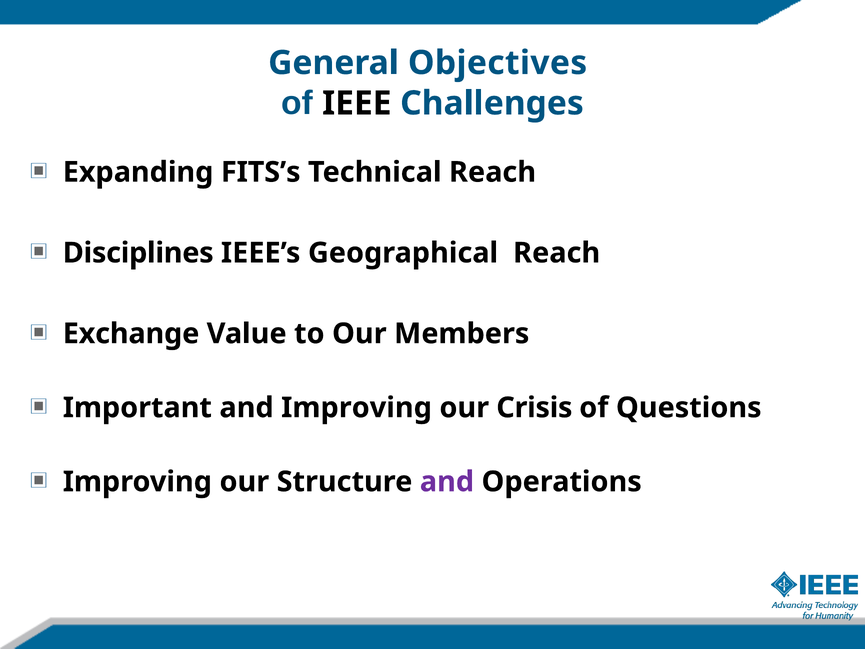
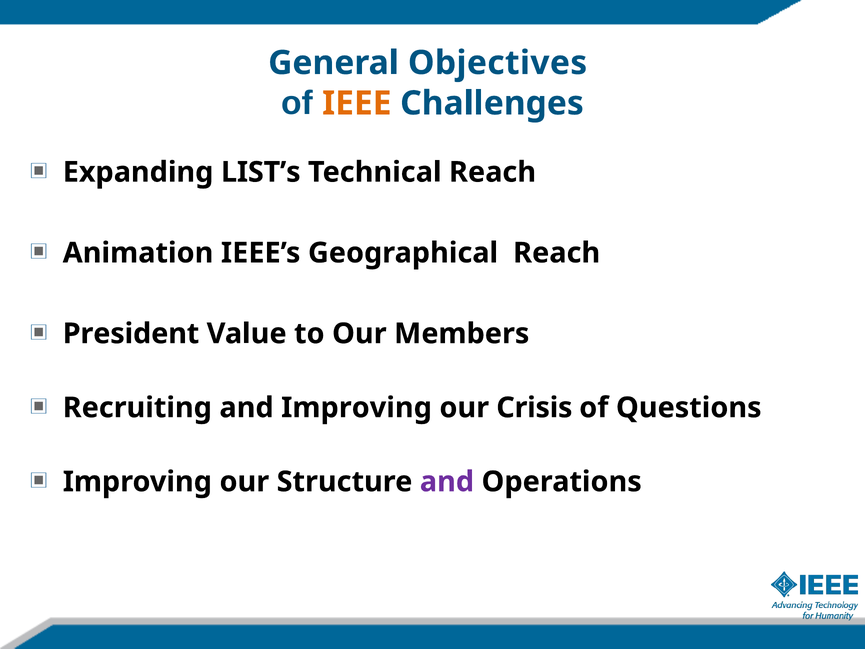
IEEE colour: black -> orange (357, 103)
FITS’s: FITS’s -> LIST’s (261, 172)
Disciplines: Disciplines -> Animation (138, 253)
Exchange: Exchange -> President (131, 334)
Important: Important -> Recruiting (137, 408)
